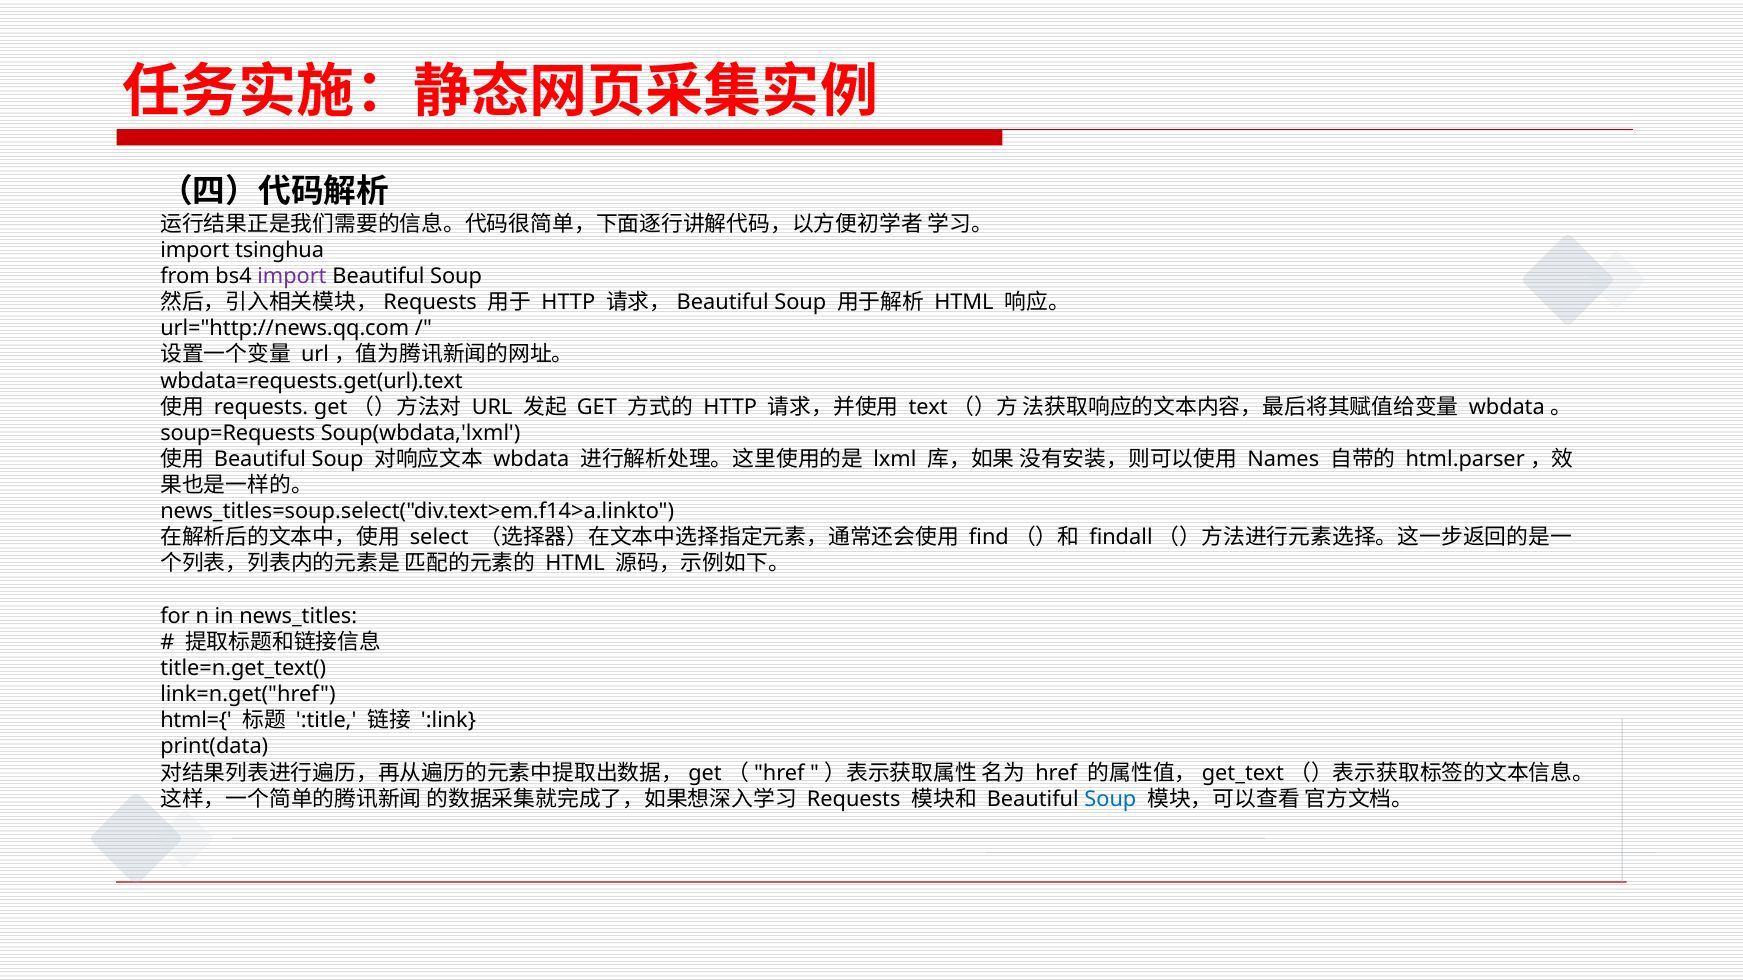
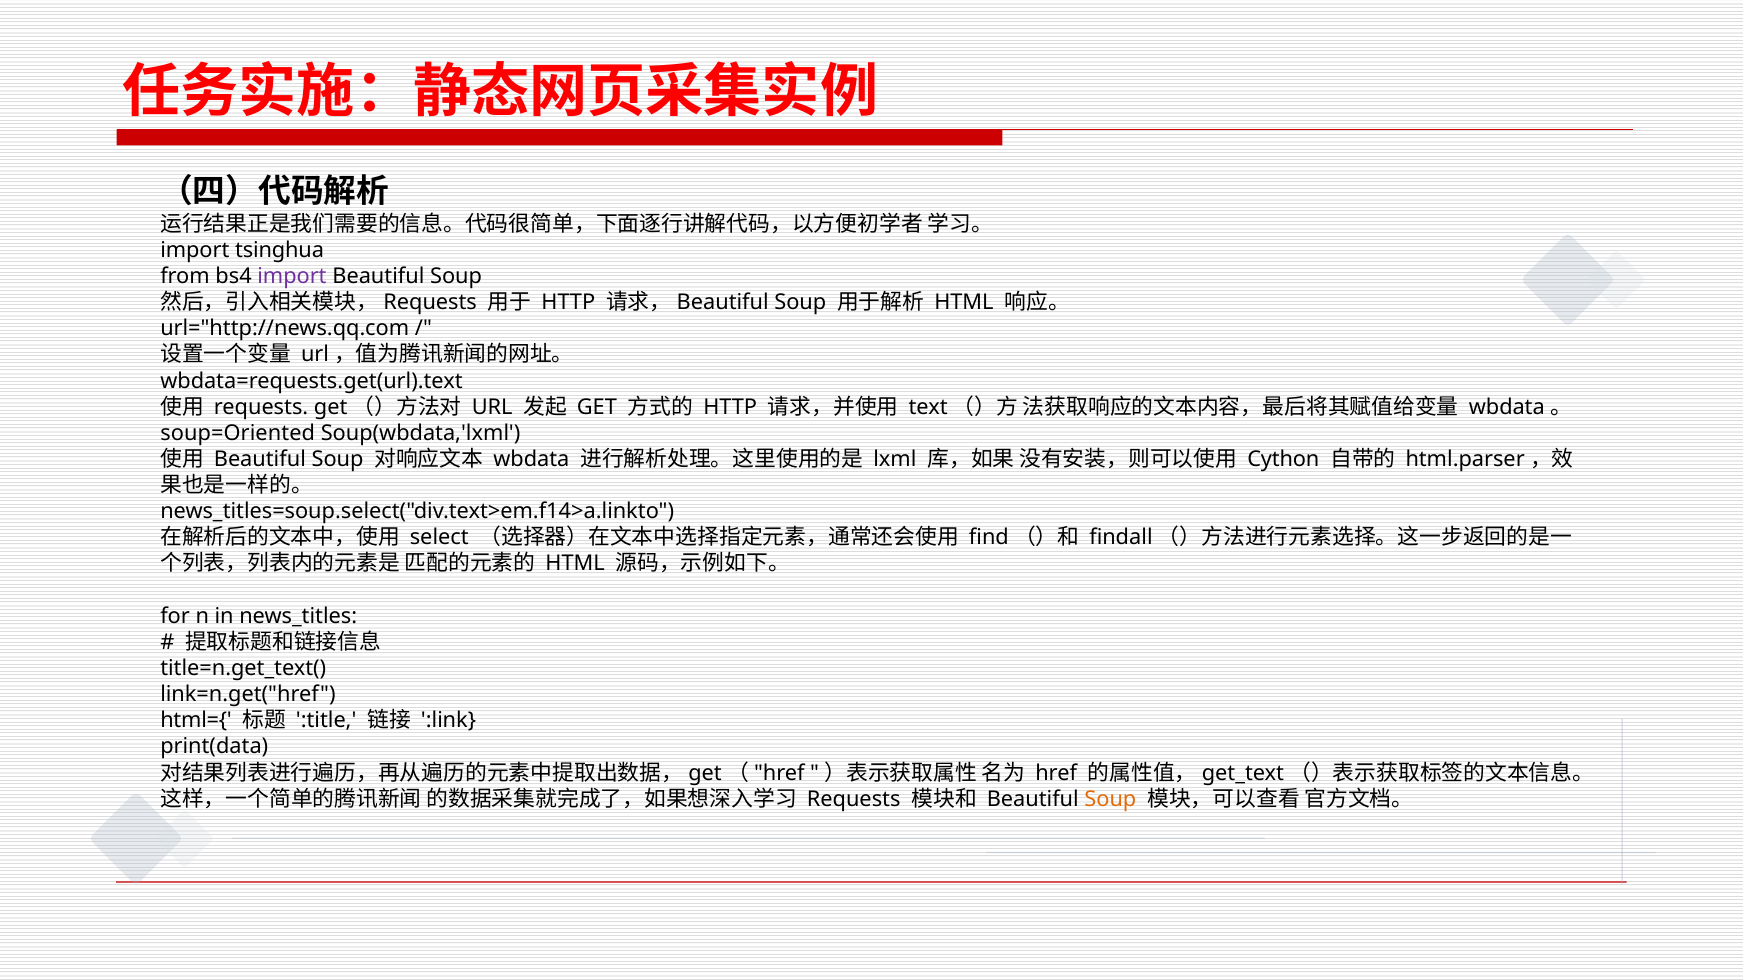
soup=Requests: soup=Requests -> soup=Oriented (238, 433)
Names: Names -> Cython (1283, 459)
Soup colour: blue -> orange (1110, 799)
